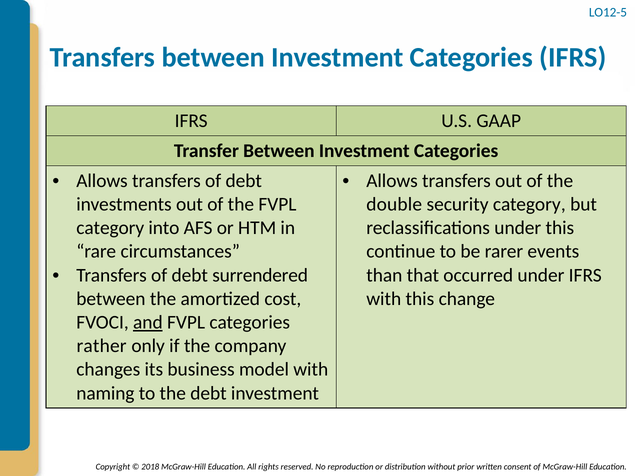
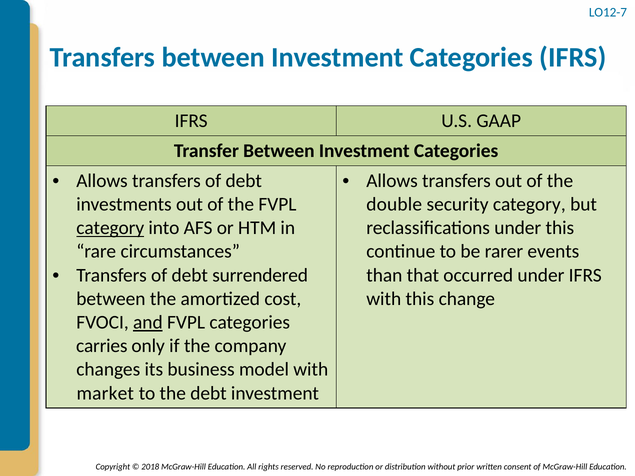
LO12-5: LO12-5 -> LO12-7 (608, 13)
category underline: none -> present (110, 228)
rather: rather -> carries (102, 346)
naming: naming -> market (105, 393)
